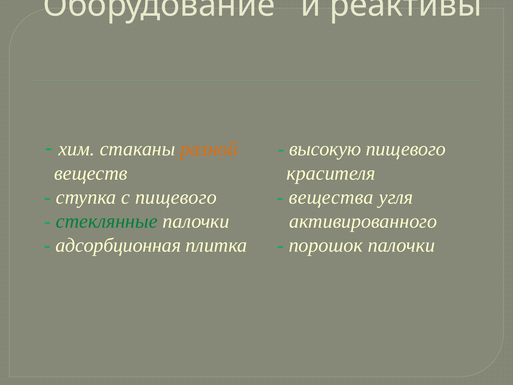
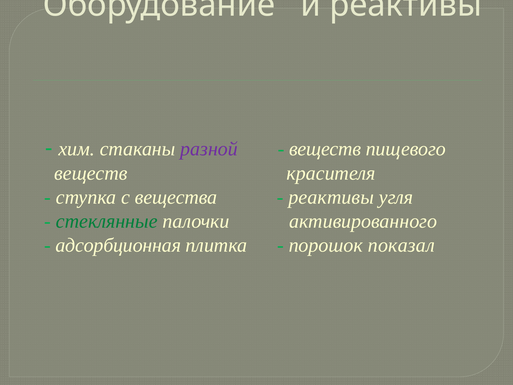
разной colour: orange -> purple (209, 149)
высокую: высокую -> веществ (325, 149)
с пищевого: пищевого -> вещества (176, 197)
вещества: вещества -> реактивы (331, 197)
порошок палочки: палочки -> показал (401, 245)
